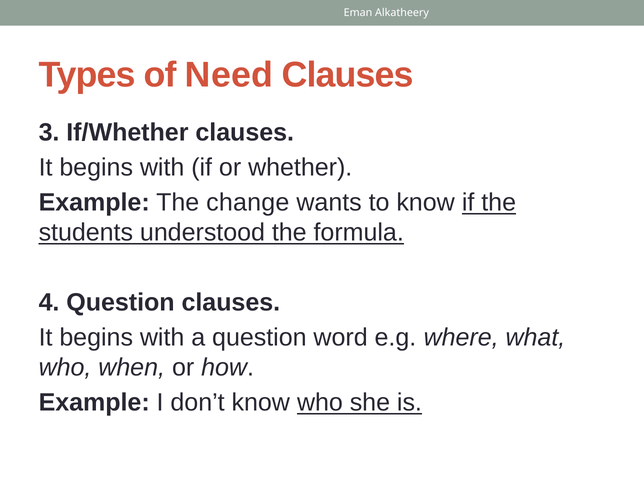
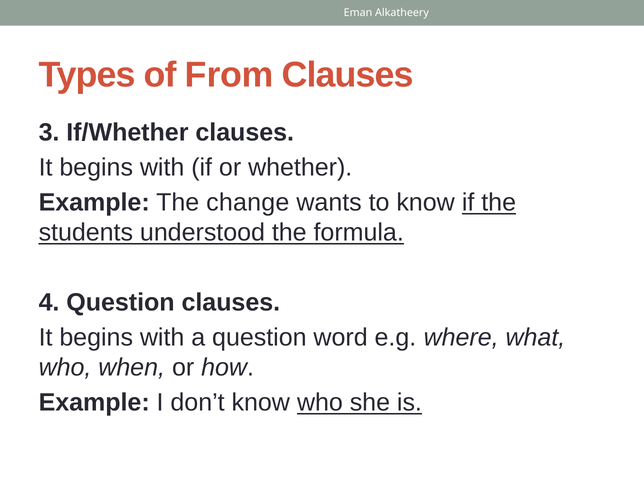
Need: Need -> From (229, 75)
